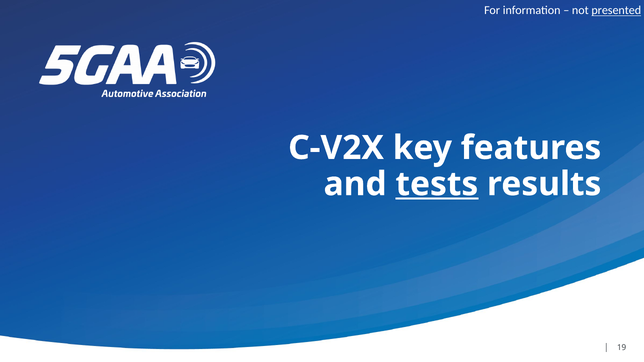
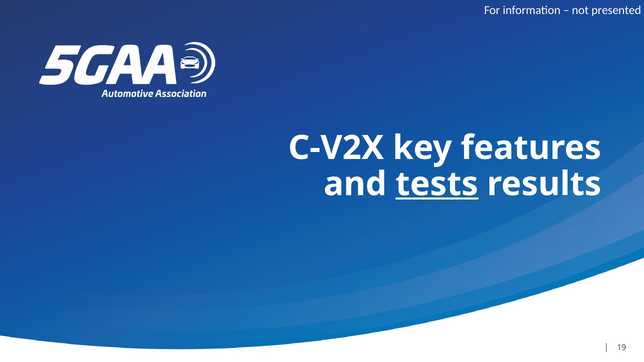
presented underline: present -> none (616, 10)
